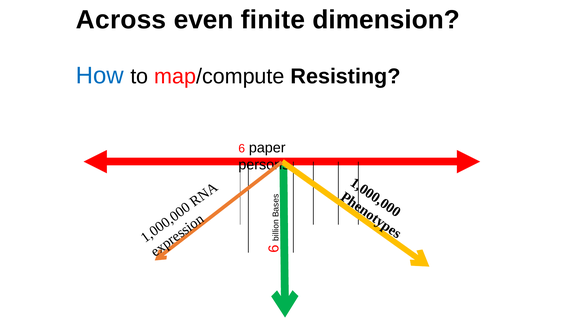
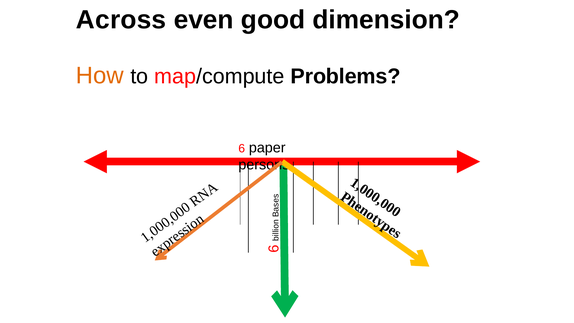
finite: finite -> good (273, 20)
How colour: blue -> orange (100, 76)
Resisting: Resisting -> Problems (346, 76)
